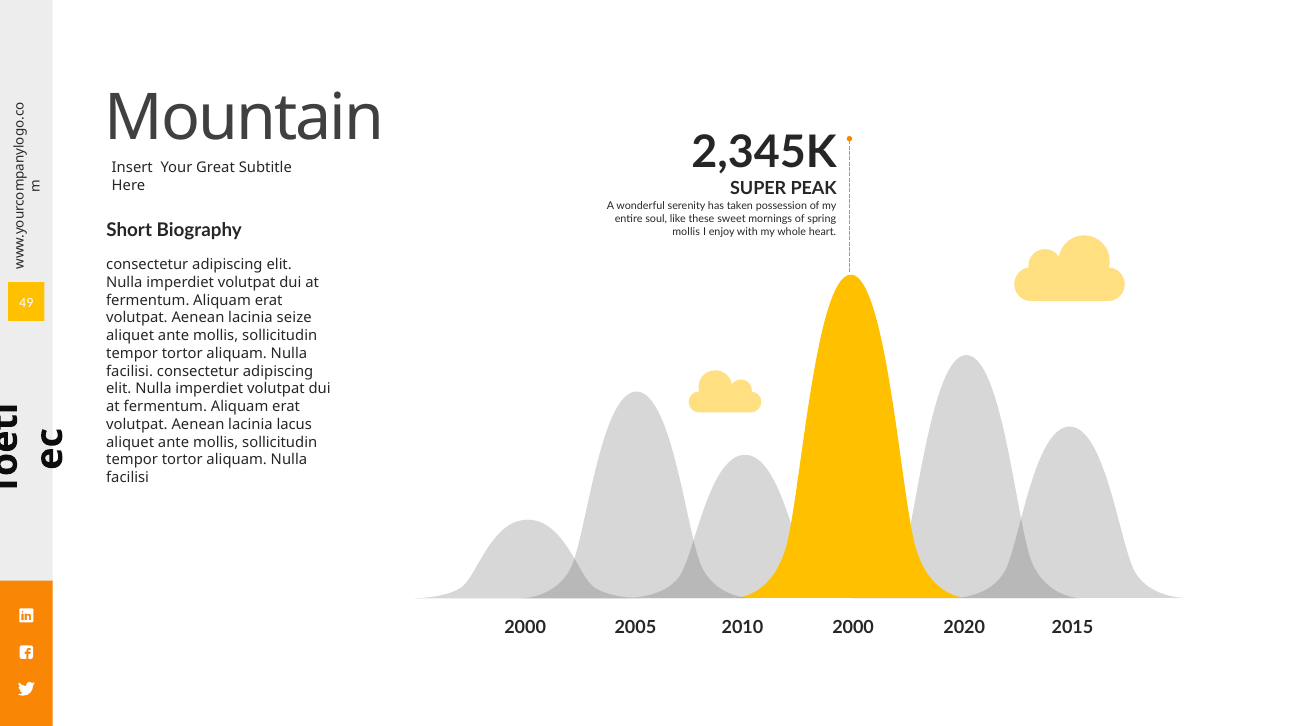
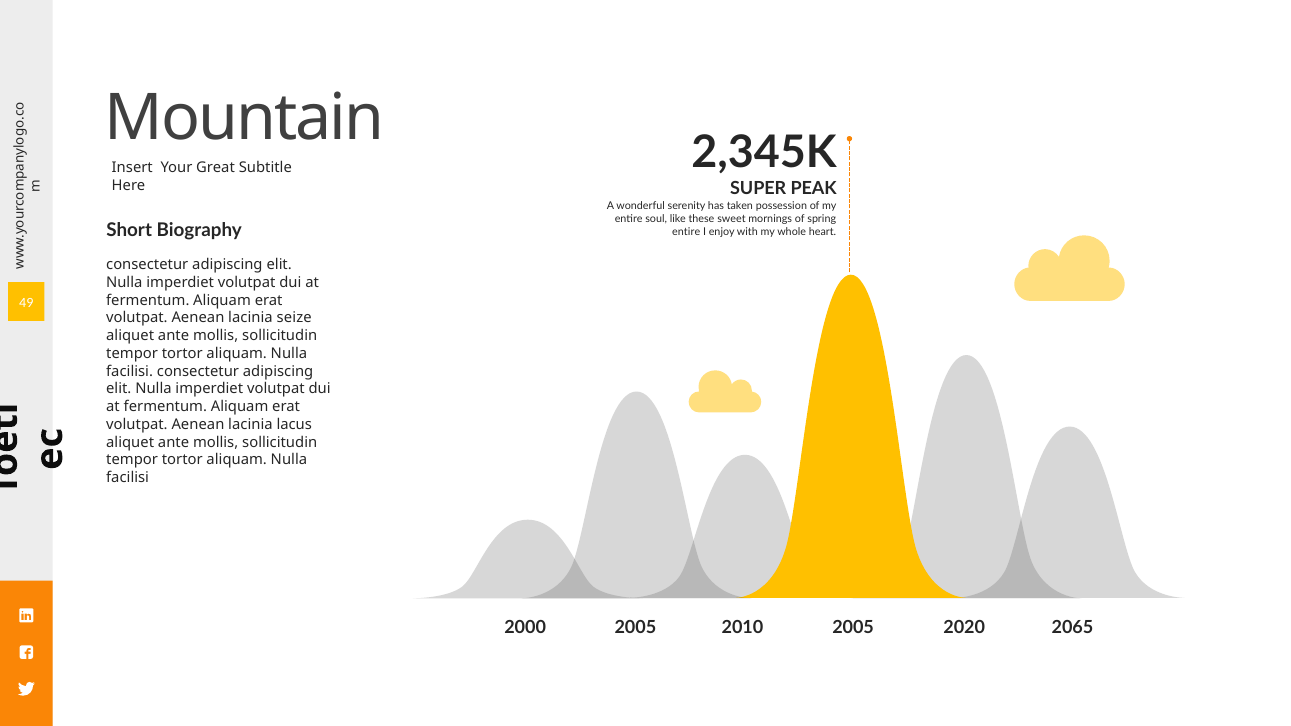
mollis: mollis -> entire (686, 232)
2010 2000: 2000 -> 2005 (853, 627)
2015: 2015 -> 2065 (1073, 627)
